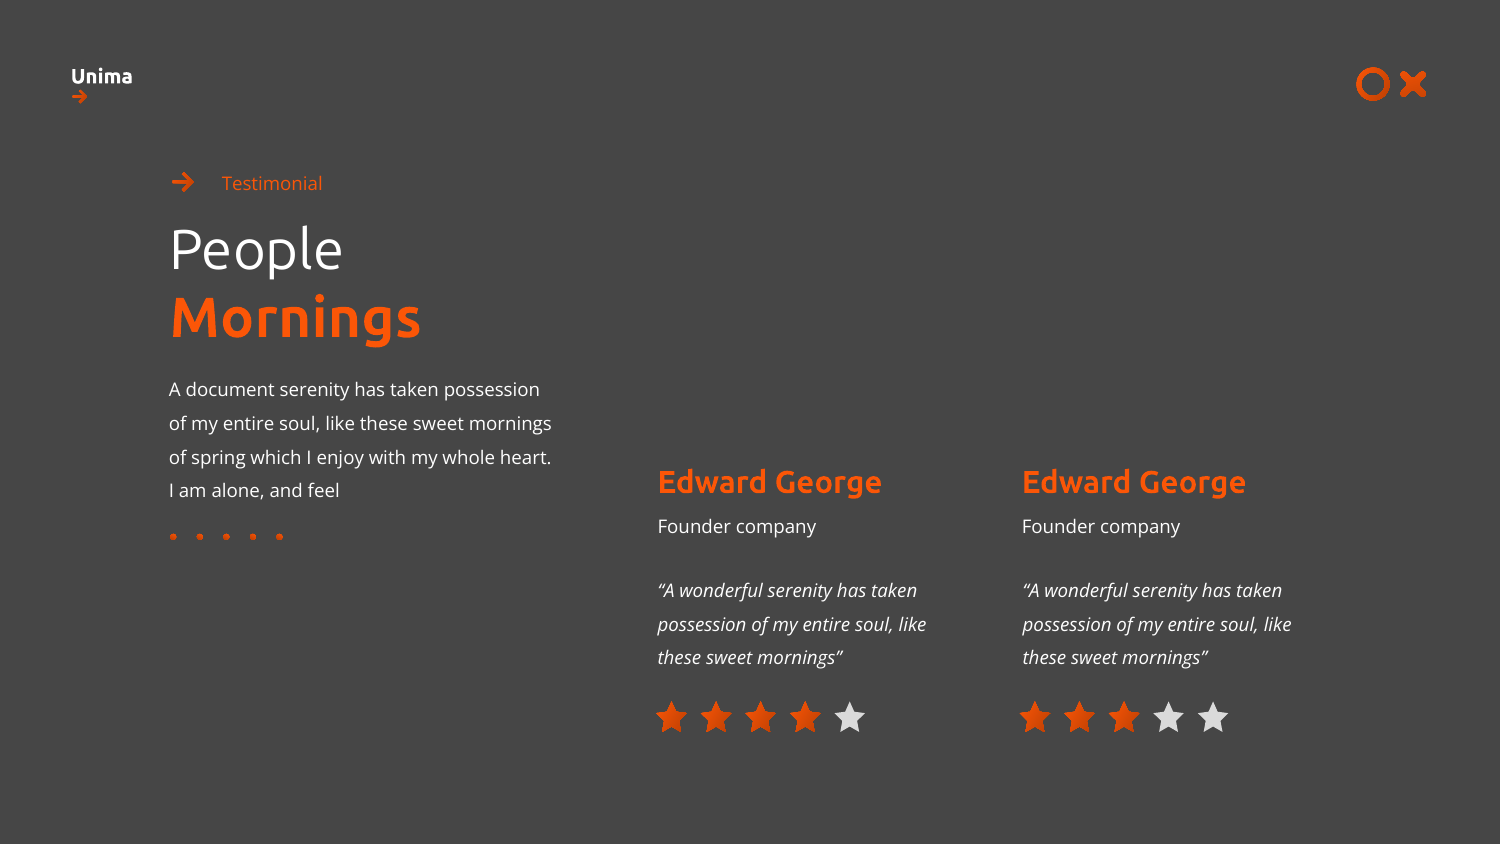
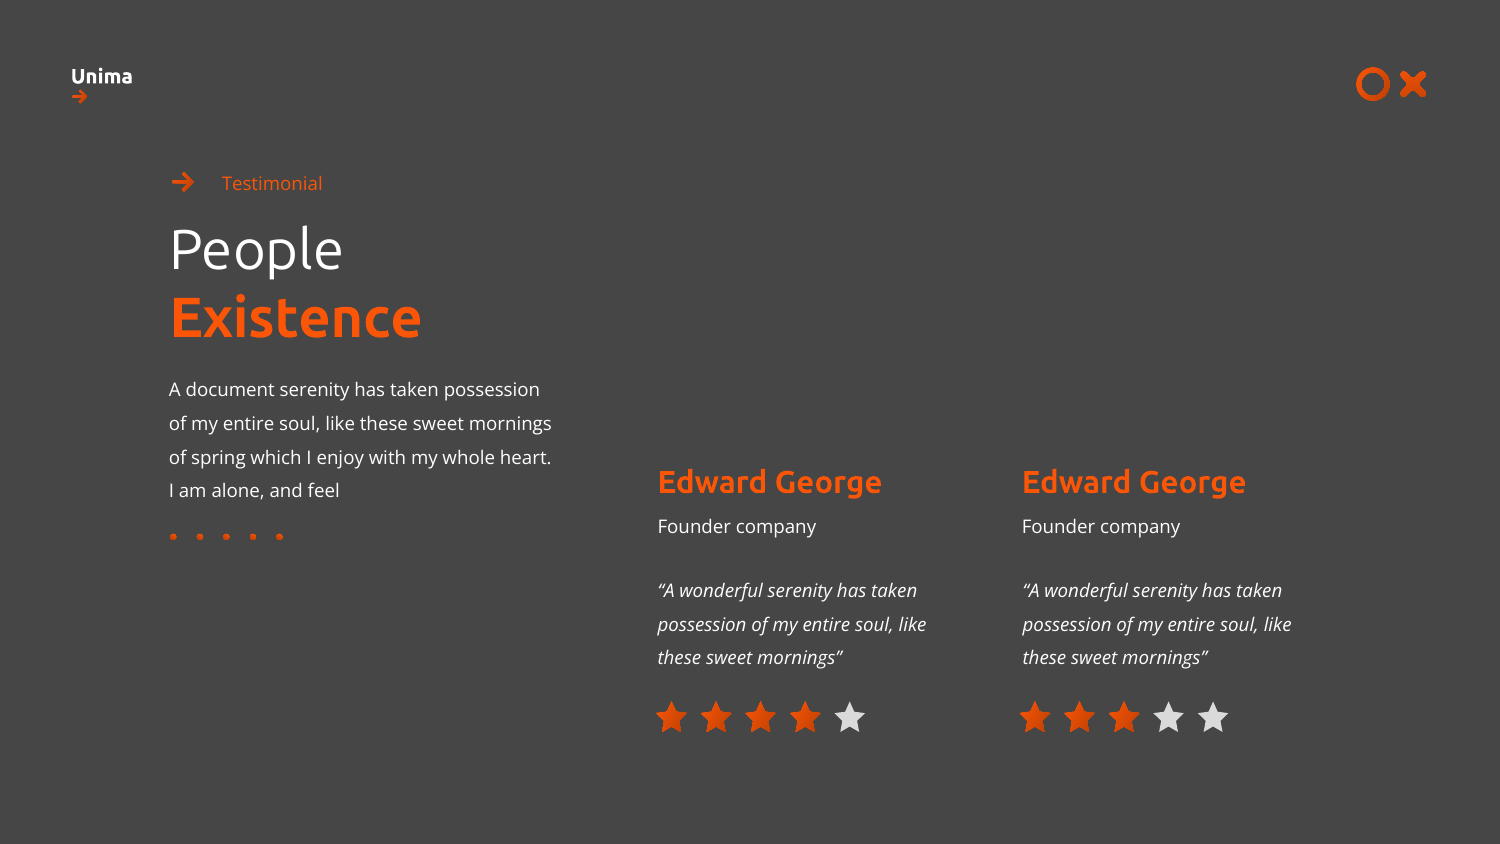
Mornings: Mornings -> Existence (296, 318)
